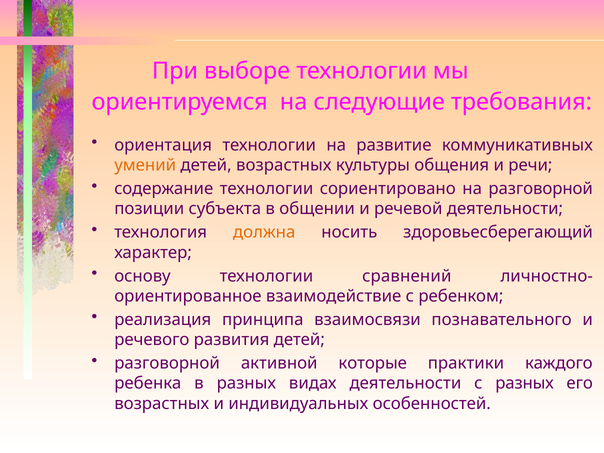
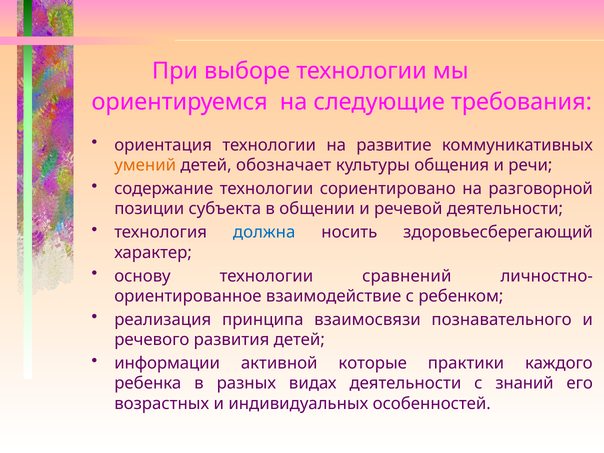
детей возрастных: возрастных -> обозначает (284, 165)
должна colour: orange -> blue (264, 232)
разговорной: разговорной -> информации (167, 363)
с разных: разных -> знаний (525, 383)
